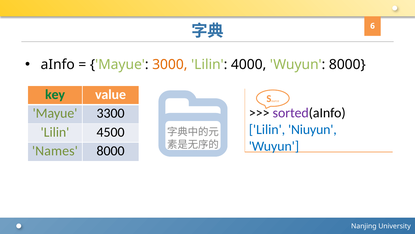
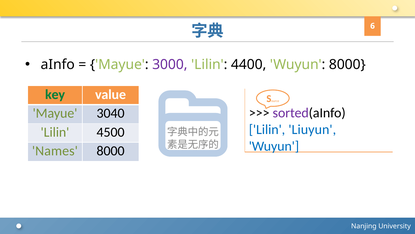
3000 colour: orange -> purple (170, 64)
4000: 4000 -> 4400 (249, 64)
3300: 3300 -> 3040 (111, 113)
Niuyun: Niuyun -> Liuyun (312, 129)
